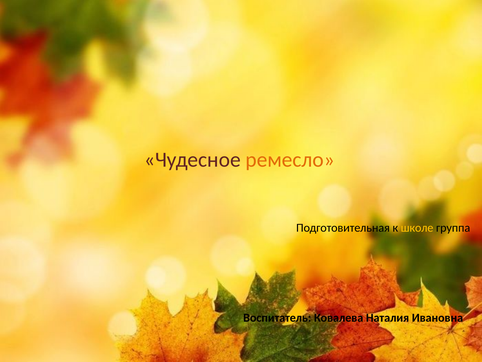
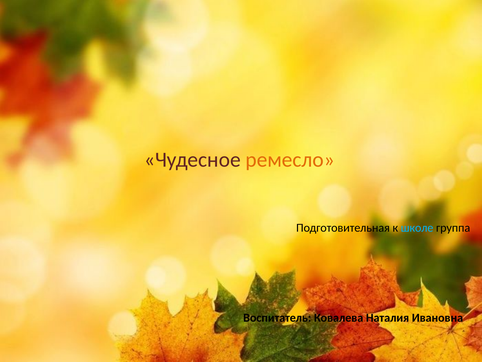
школе colour: yellow -> light blue (417, 227)
